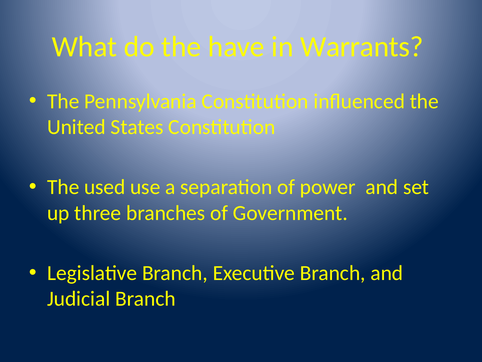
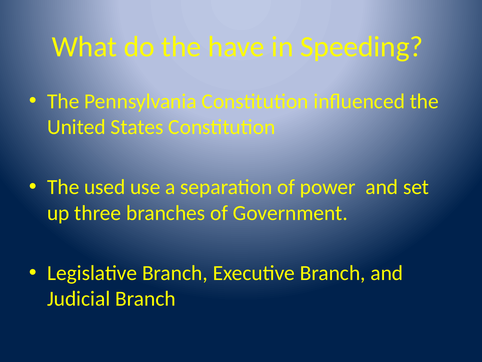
Warrants: Warrants -> Speeding (362, 47)
